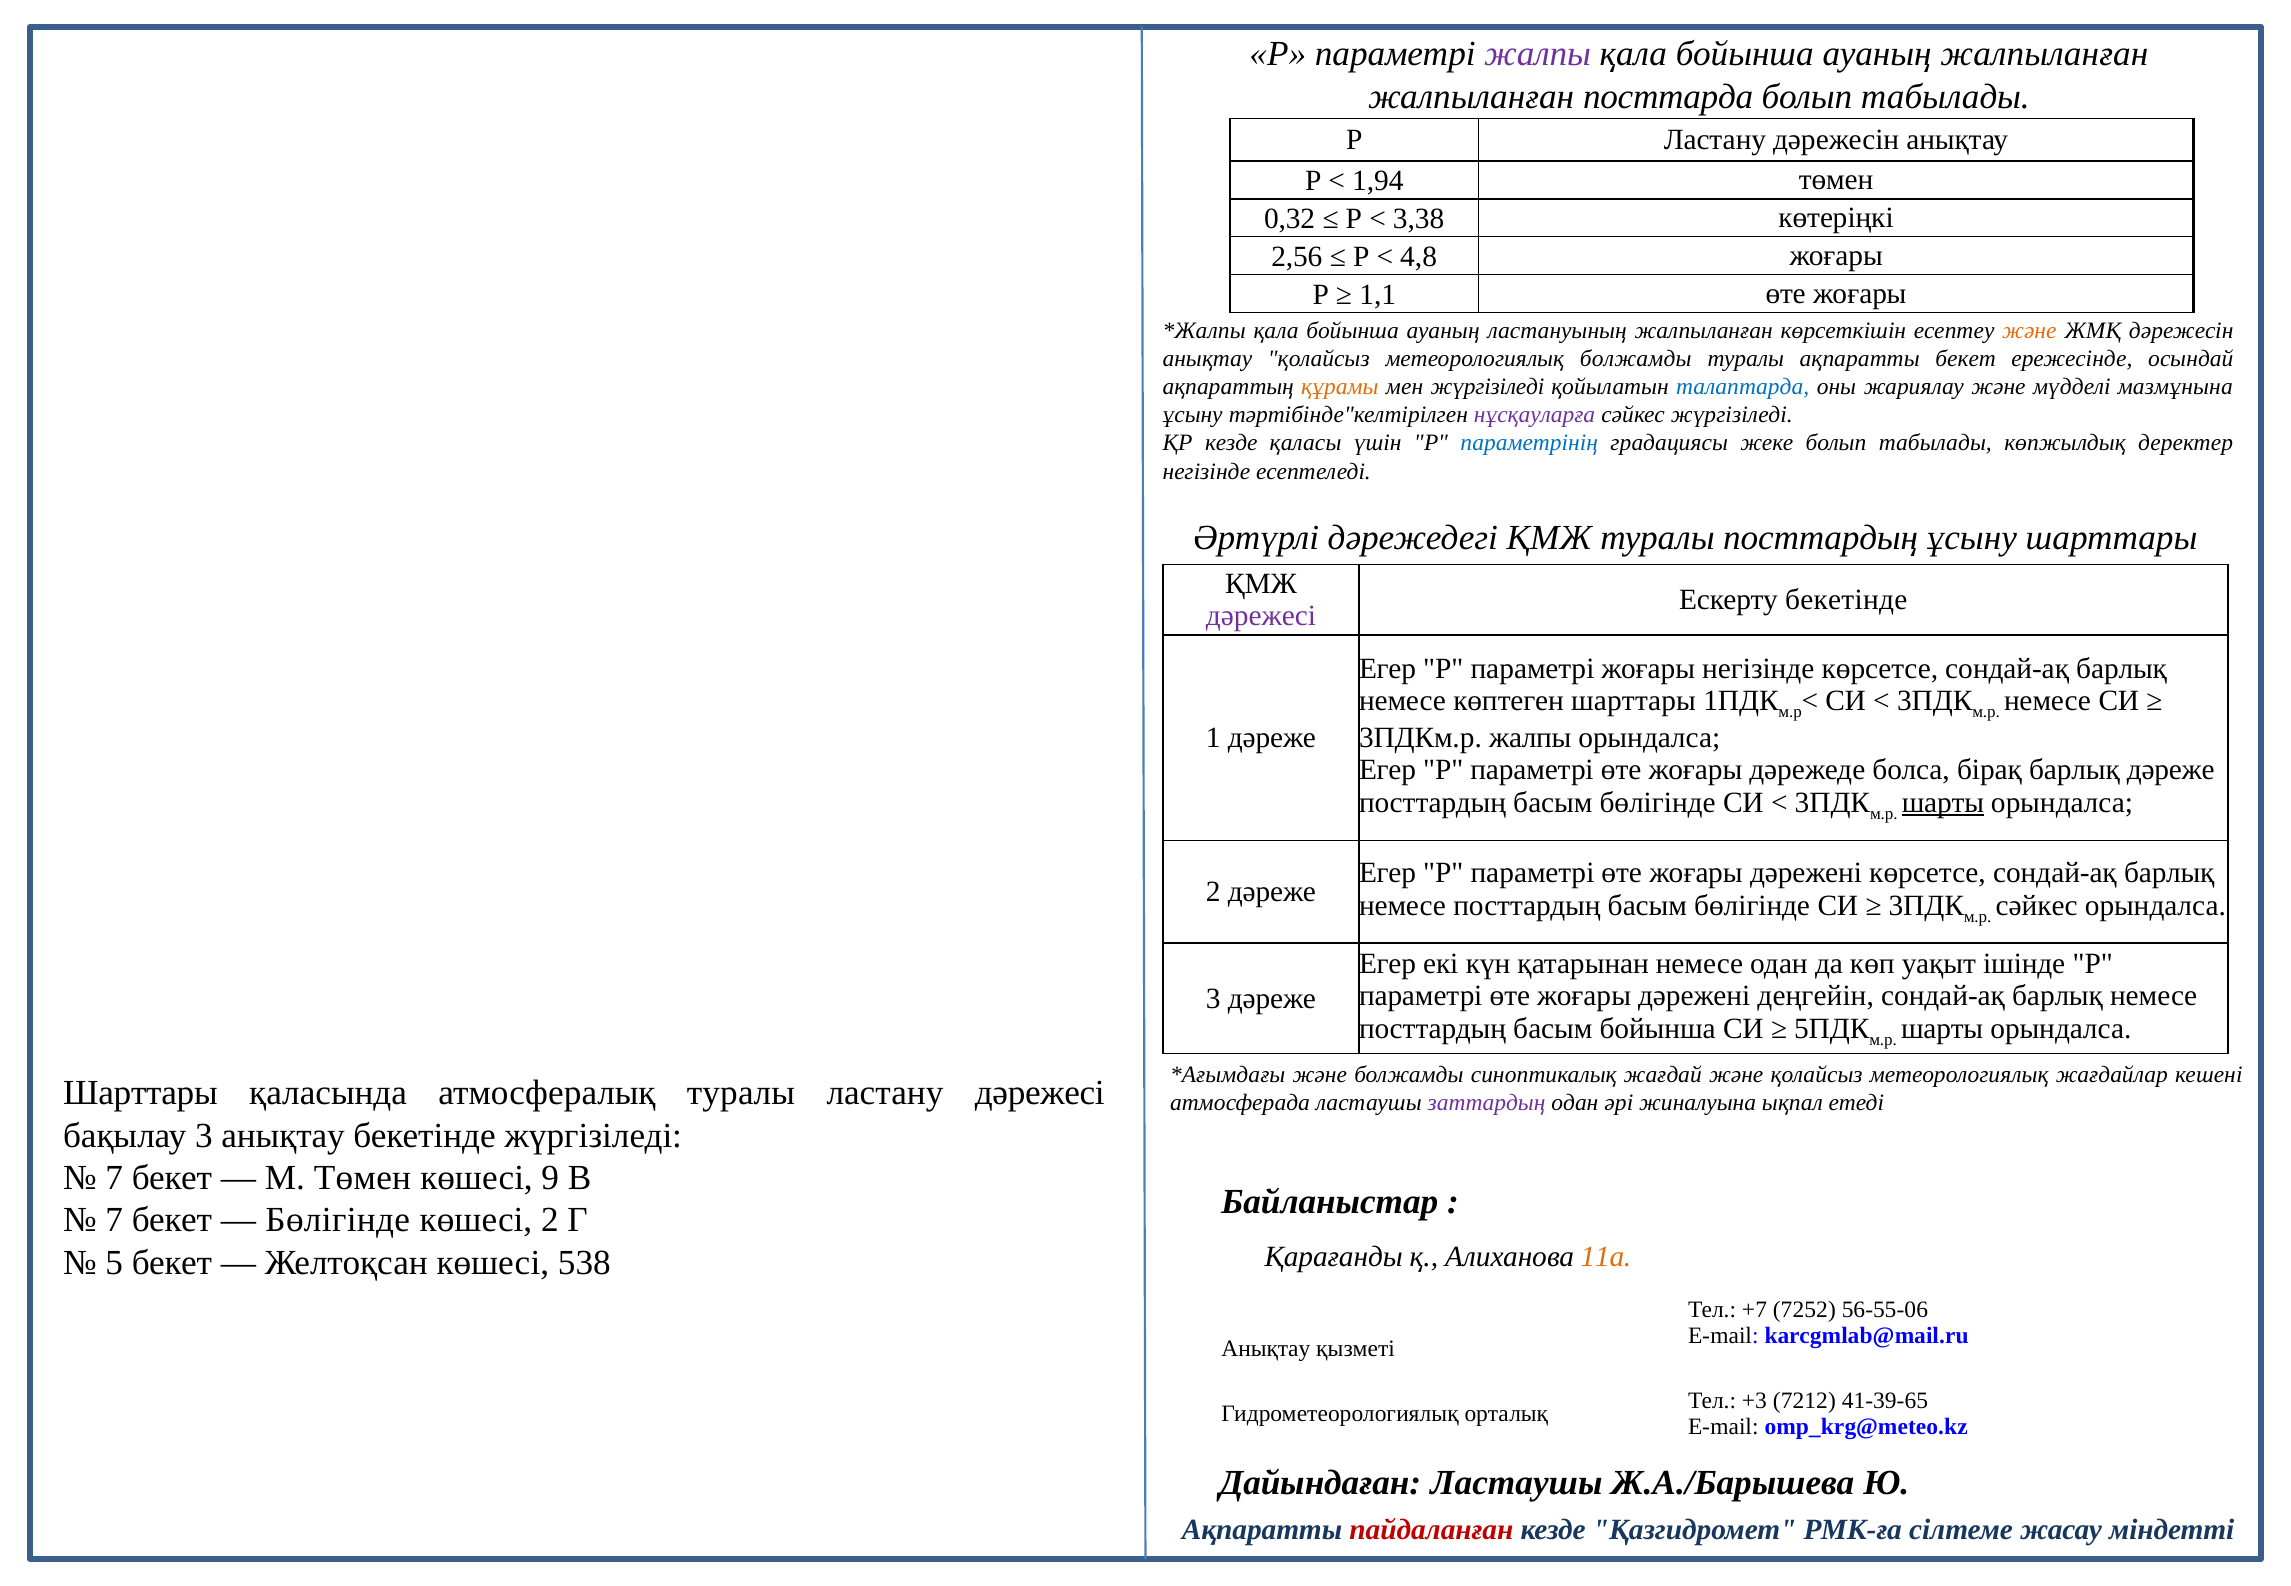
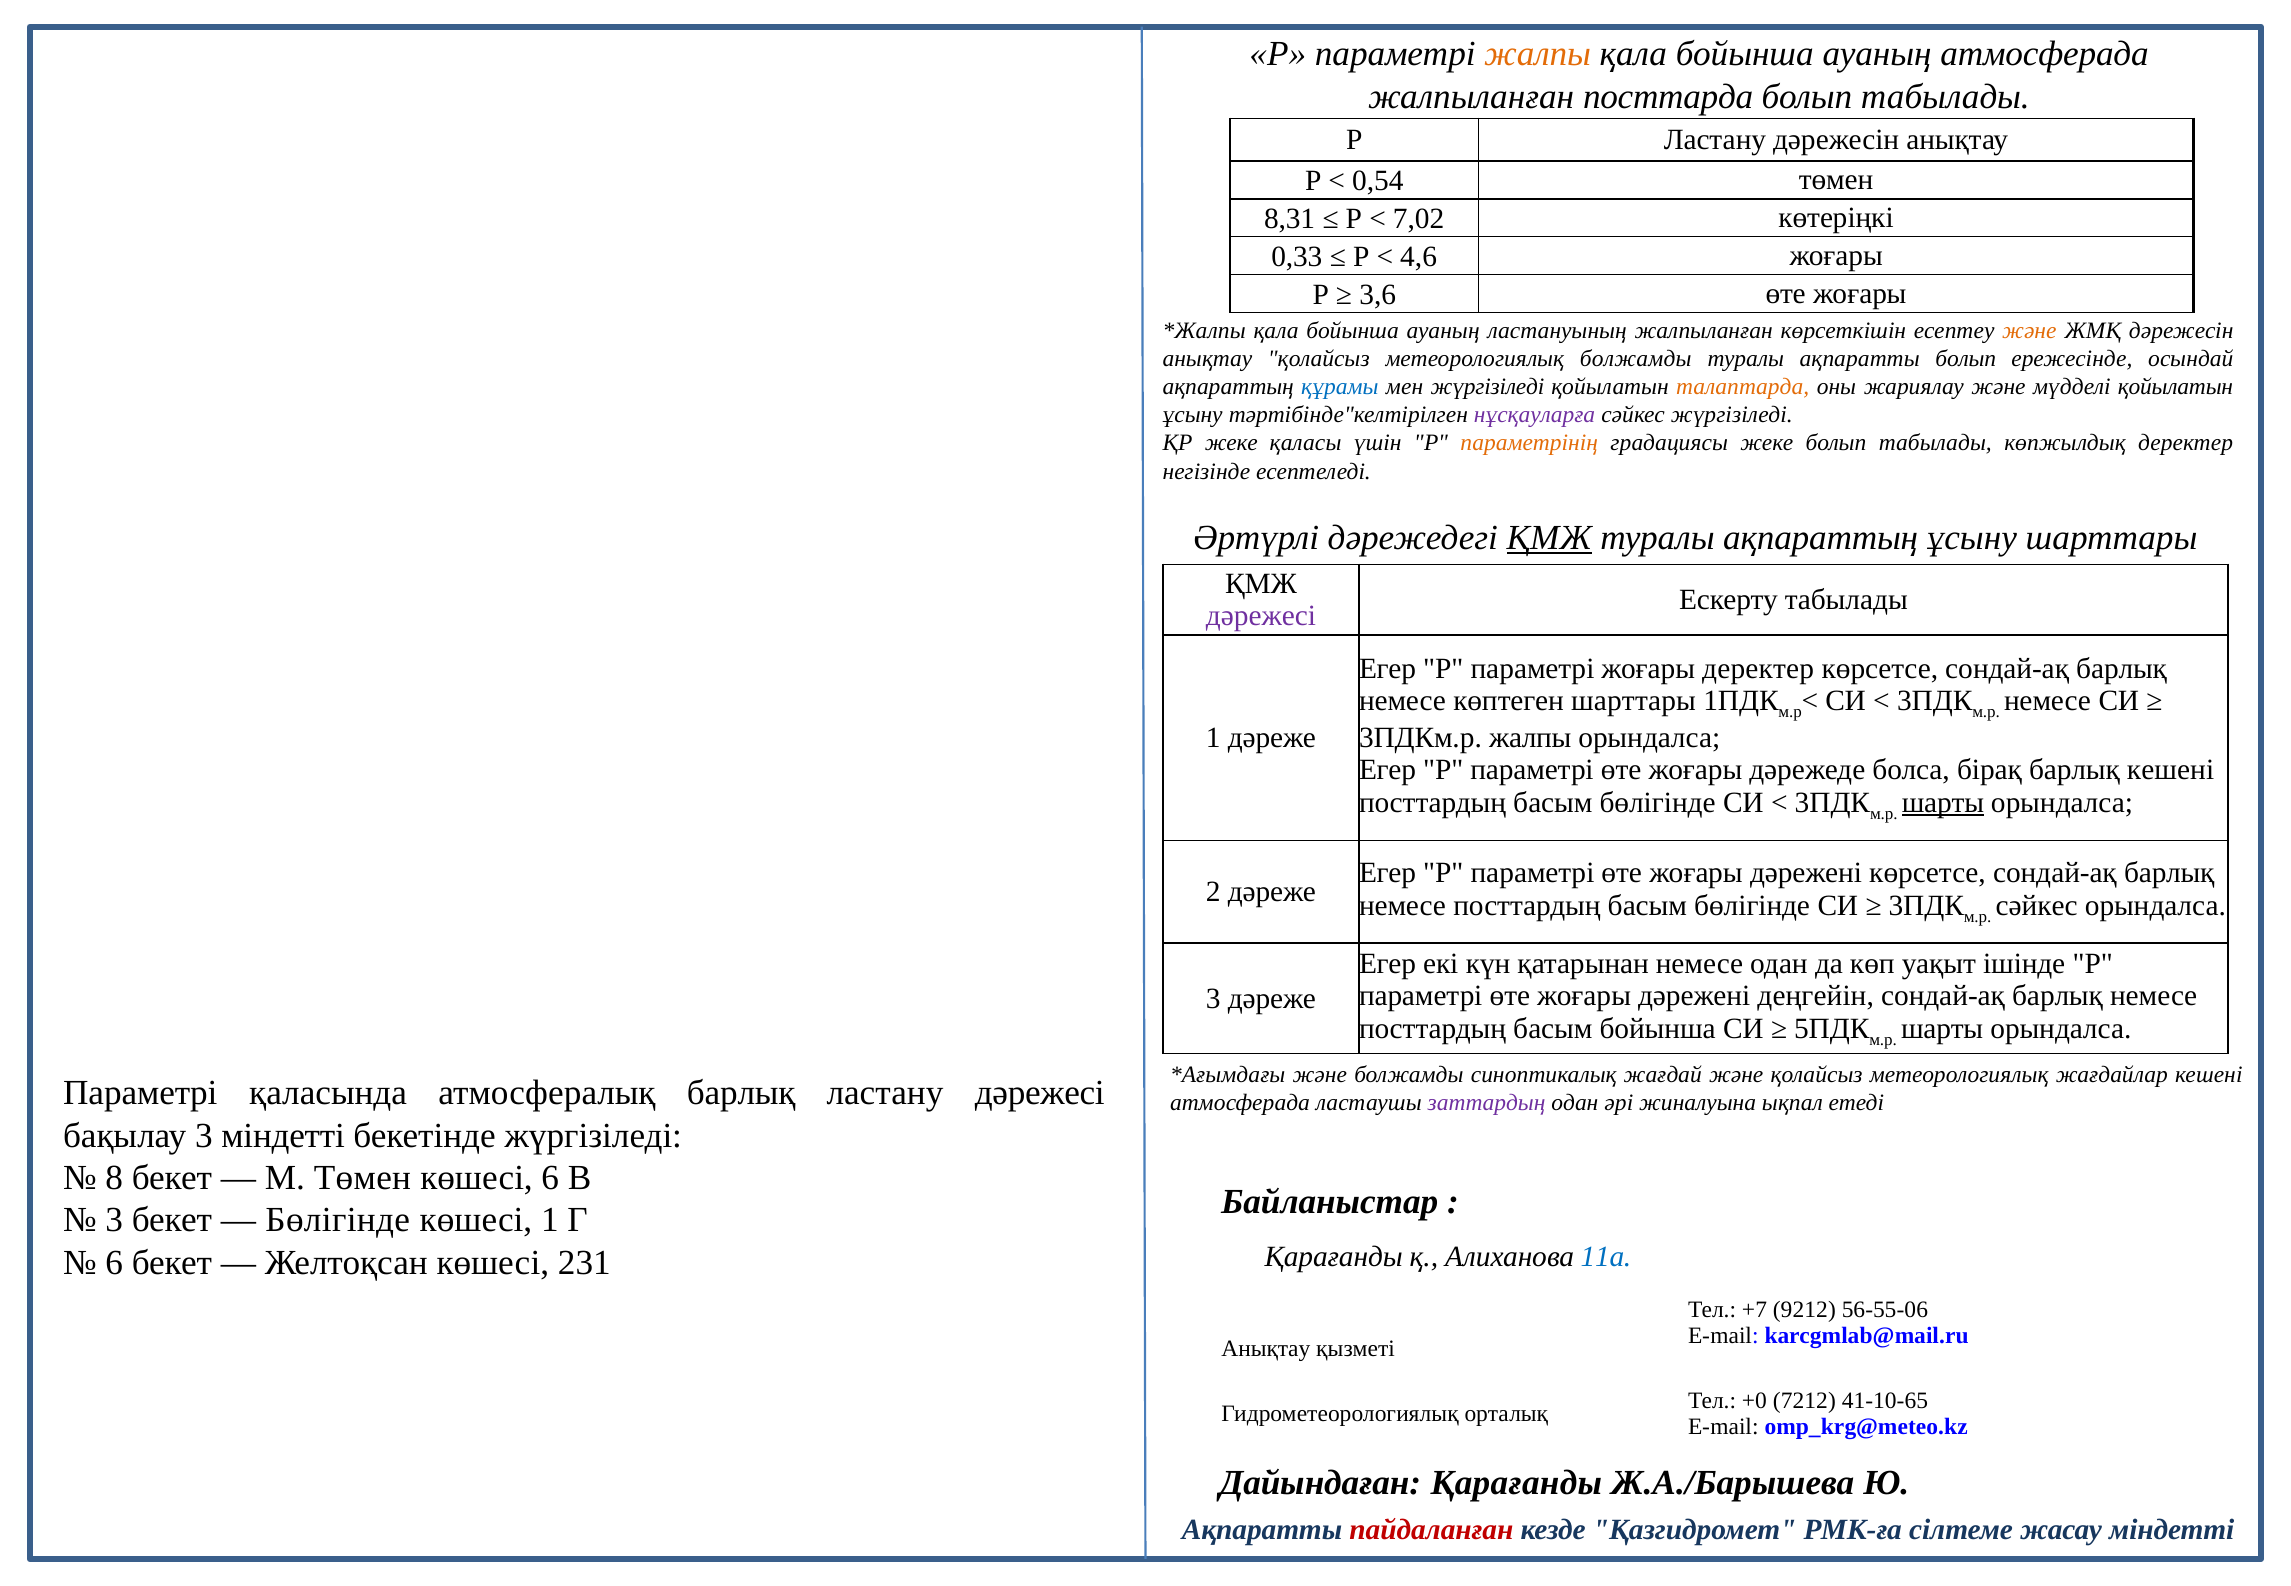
жалпы colour: purple -> orange (1538, 54)
ауаның жалпыланған: жалпыланған -> атмосферада (2045, 54)
1,94: 1,94 -> 0,54 (1378, 181)
0,32: 0,32 -> 8,31 (1290, 219)
3,38: 3,38 -> 7,02 (1419, 219)
2,56: 2,56 -> 0,33 (1297, 257)
4,8: 4,8 -> 4,6 (1419, 257)
1,1: 1,1 -> 3,6 (1378, 295)
ақпаратты бекет: бекет -> болып (1966, 359)
құрамы colour: orange -> blue (1340, 387)
талаптарда colour: blue -> orange (1743, 387)
мүдделі мазмұнына: мазмұнына -> қойылатын (2175, 387)
ҚР кезде: кезде -> жеке (1231, 443)
параметрінің colour: blue -> orange (1529, 443)
ҚМЖ underline: none -> present (1549, 538)
туралы посттардың: посттардың -> ақпараттың (1821, 538)
Ескерту бекетінде: бекетінде -> табылады (1846, 600)
жоғары негізінде: негізінде -> деректер (1758, 668)
барлық дәреже: дәреже -> кешені (2171, 770)
Шарттары: Шарттары -> Параметрі (140, 1093)
атмосфералық туралы: туралы -> барлық (741, 1093)
3 анықтау: анықтау -> міндетті (283, 1136)
7: 7 -> 8 (114, 1178)
көшесі 9: 9 -> 6 (550, 1178)
7: 7 -> 3 (114, 1220)
көшесі 2: 2 -> 1 (550, 1220)
11а colour: orange -> blue (1606, 1257)
5: 5 -> 6 (114, 1263)
538: 538 -> 231 (584, 1263)
7252: 7252 -> 9212 (1804, 1309)
+3: +3 -> +0 (1754, 1401)
41-39-65: 41-39-65 -> 41-10-65 (1885, 1401)
Дайындаған Ластаушы: Ластаушы -> Қарағанды (1516, 1482)
